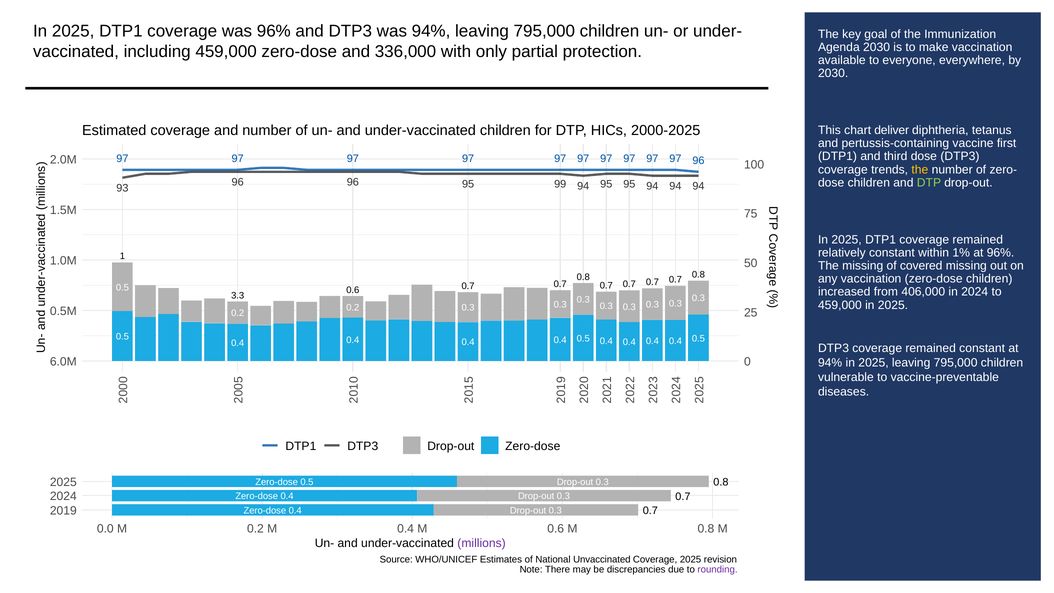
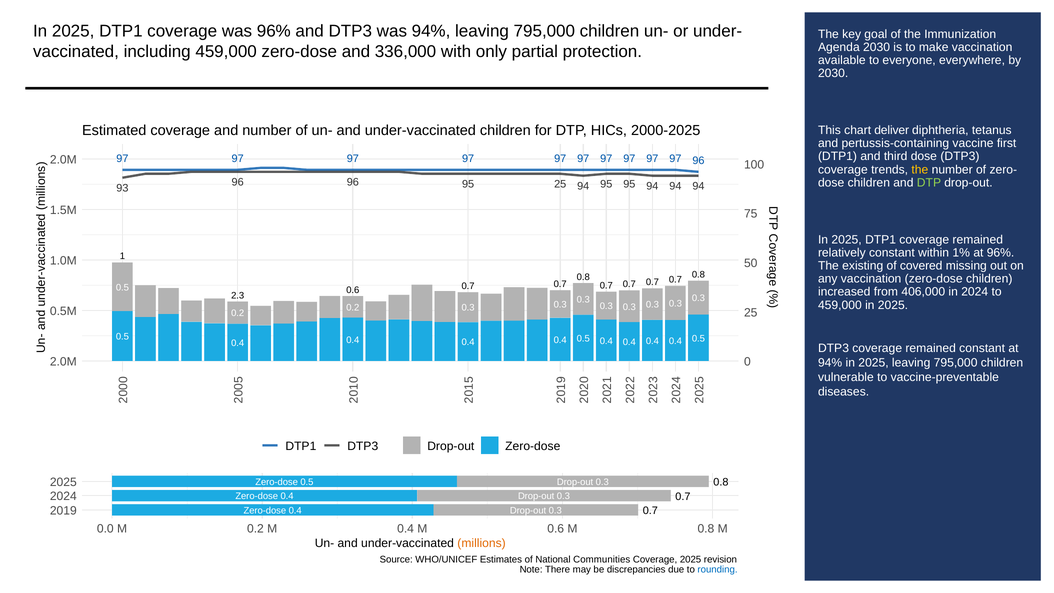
95 99: 99 -> 25 (560, 184)
The missing: missing -> existing (863, 266)
3.3: 3.3 -> 2.3 (238, 295)
6.0M: 6.0M -> 2.0M (63, 362)
millions colour: purple -> orange (482, 543)
Unvaccinated: Unvaccinated -> Communities (602, 559)
rounding colour: purple -> blue (718, 570)
